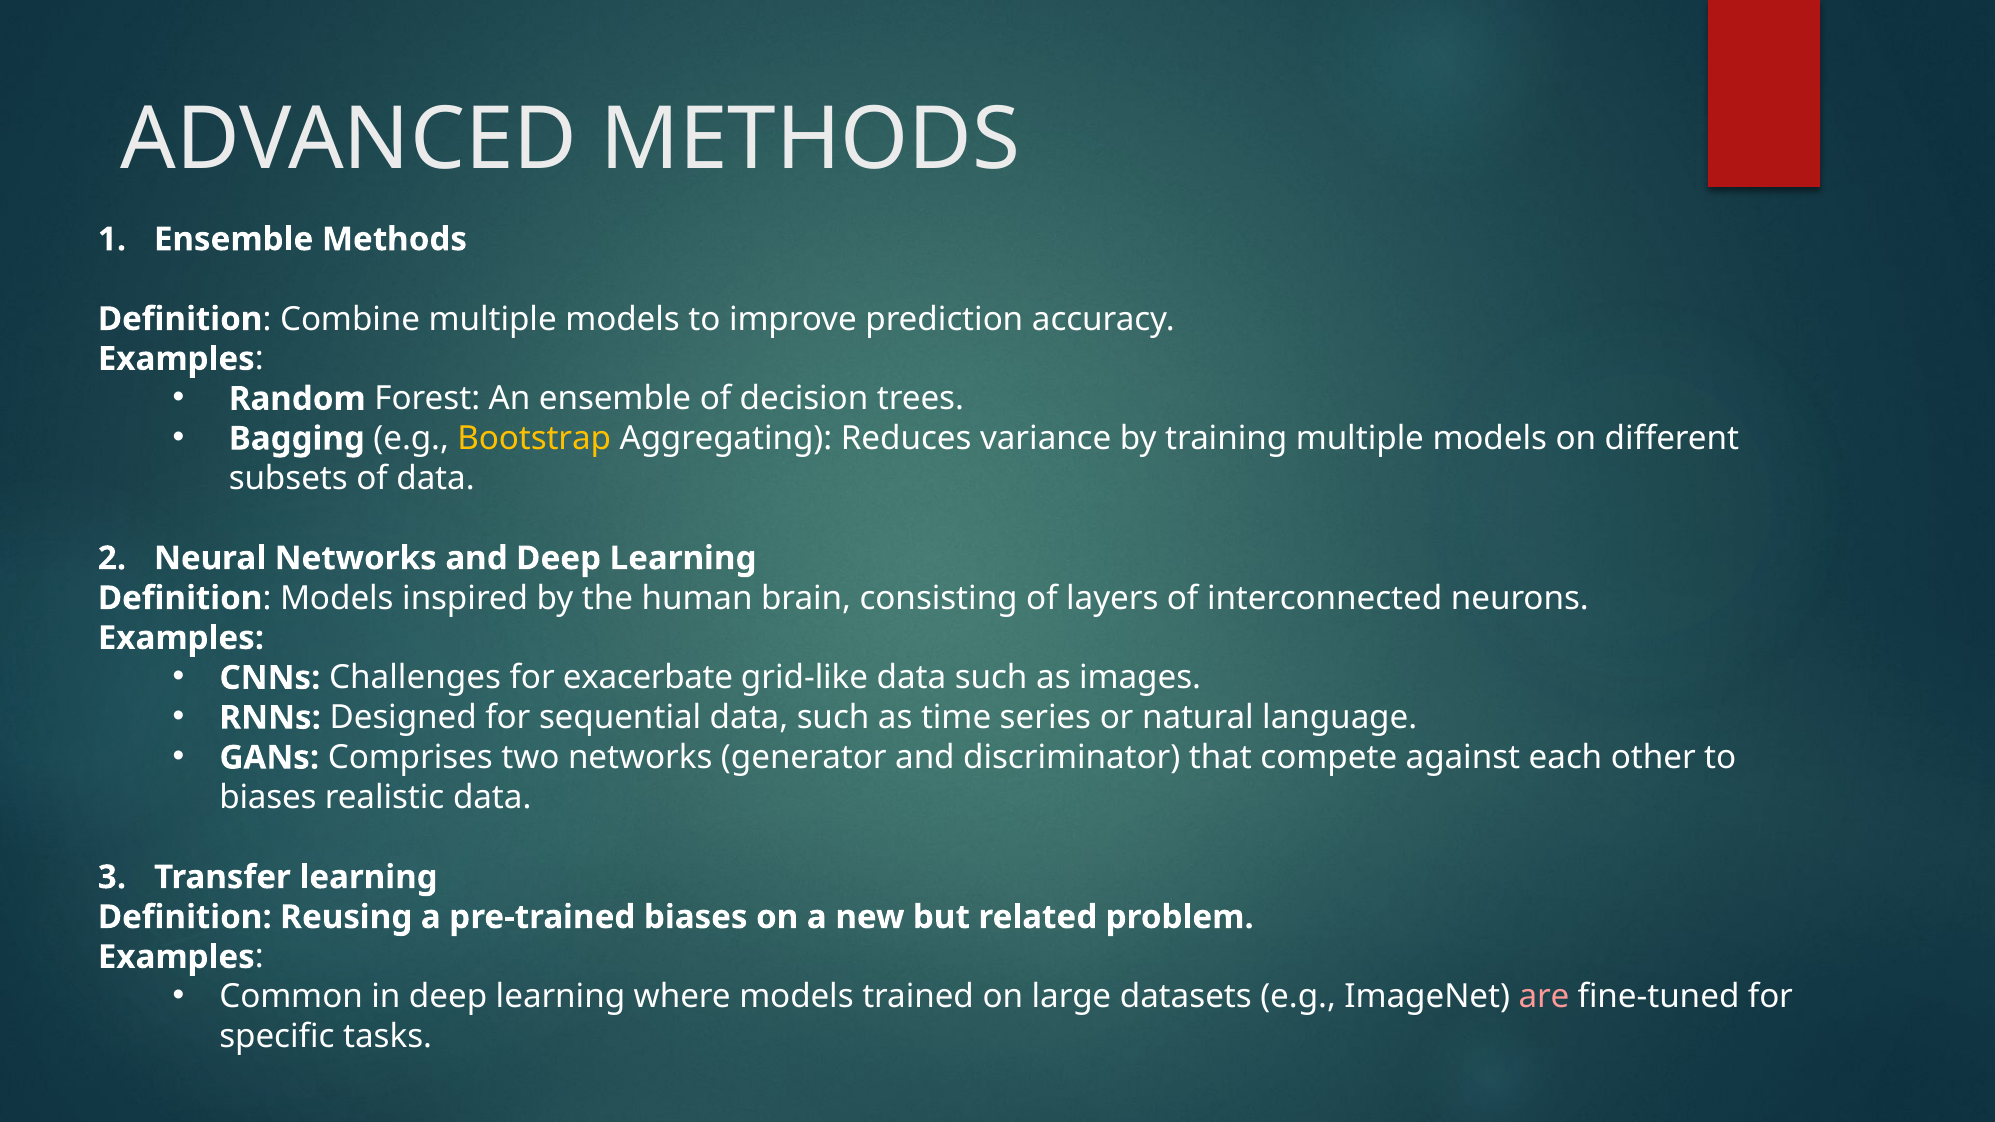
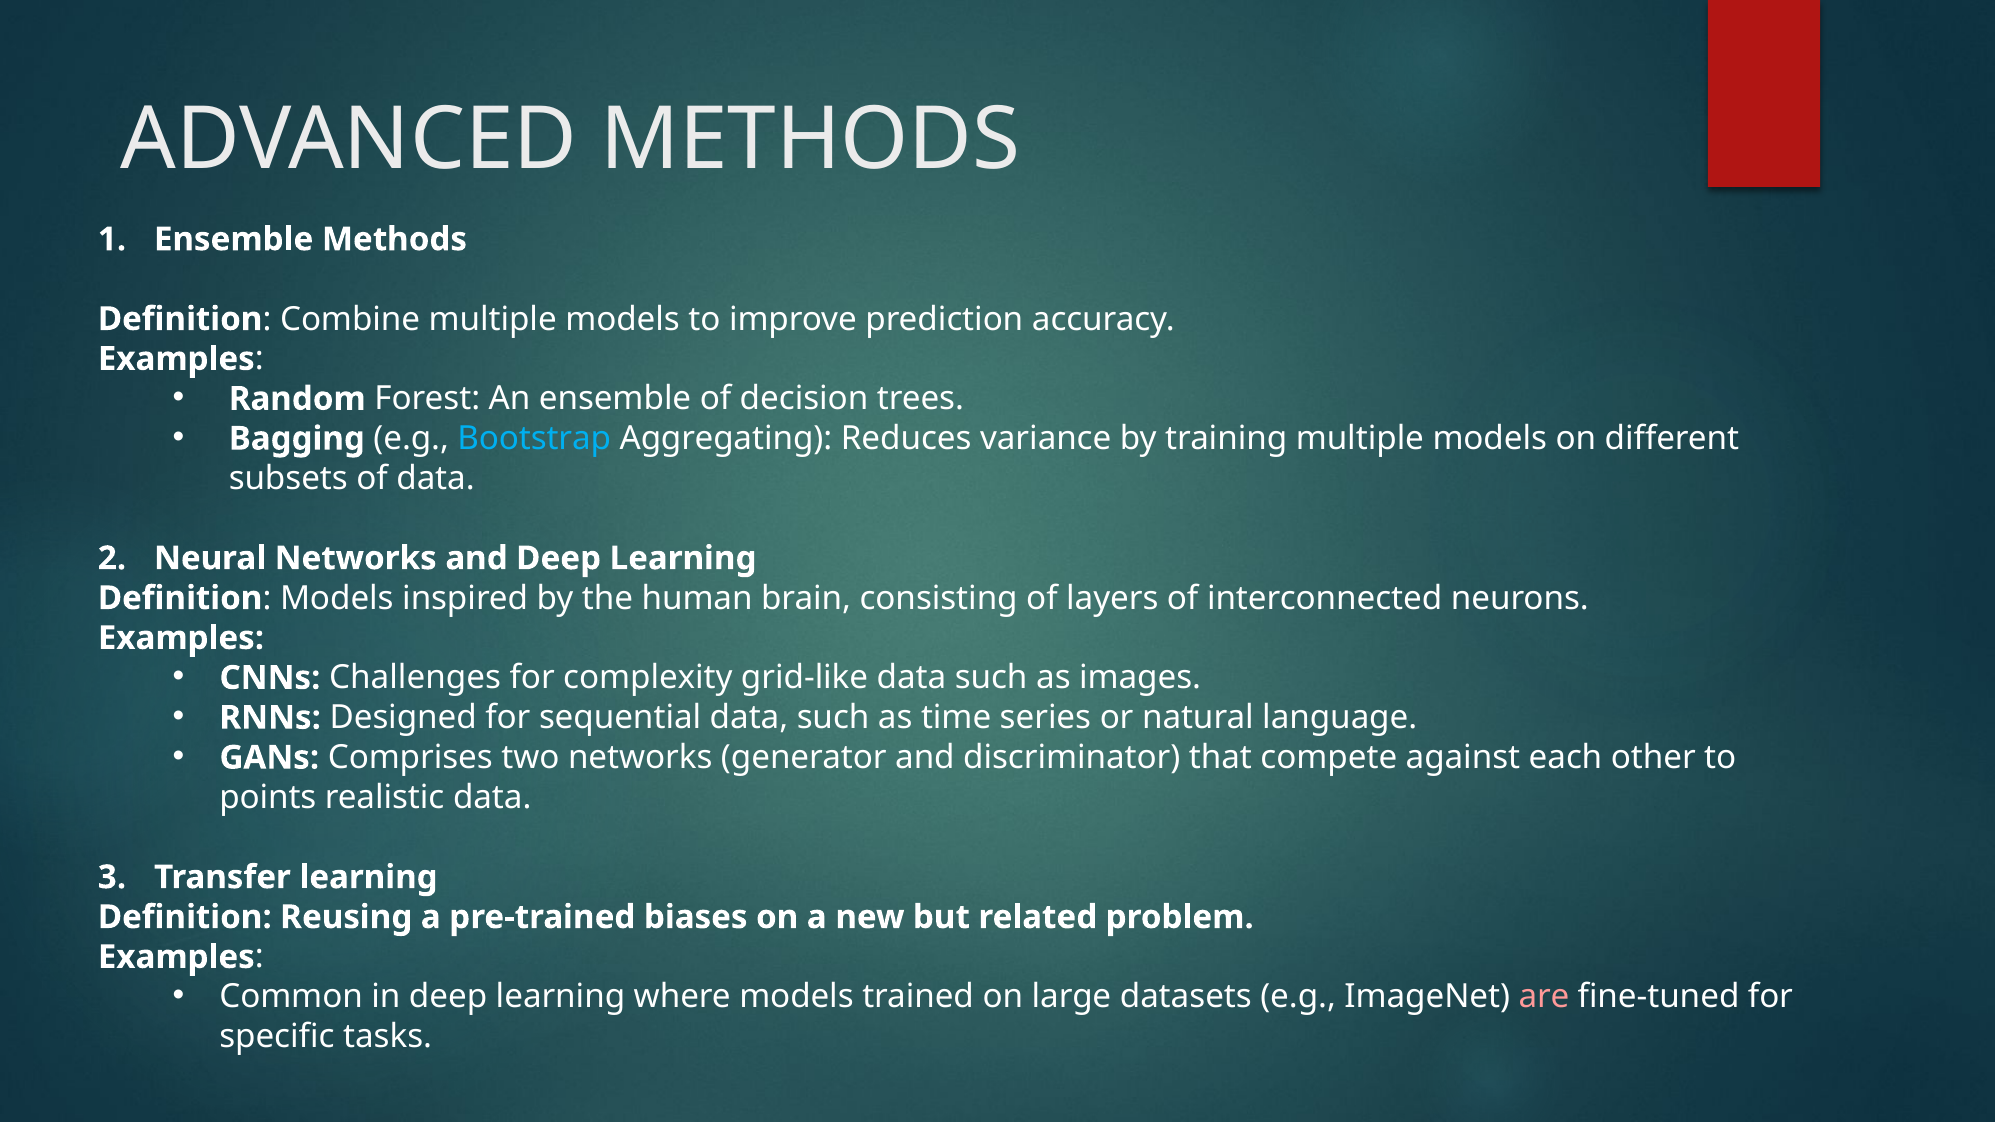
Bootstrap colour: yellow -> light blue (534, 439)
exacerbate: exacerbate -> complexity (648, 678)
biases: biases -> points (268, 798)
